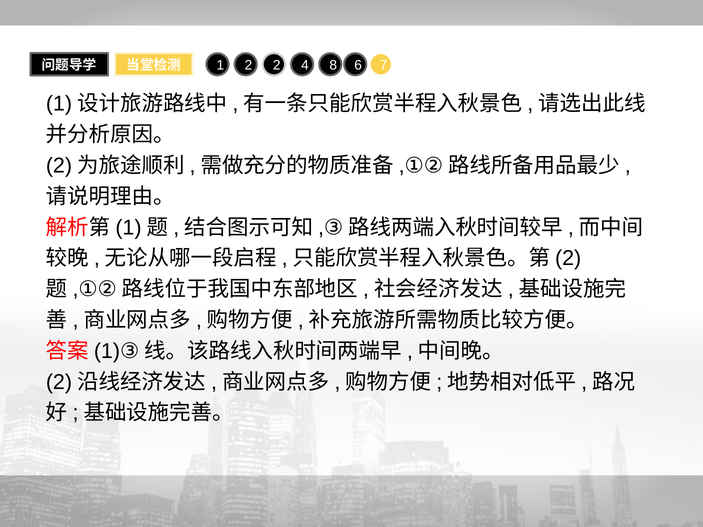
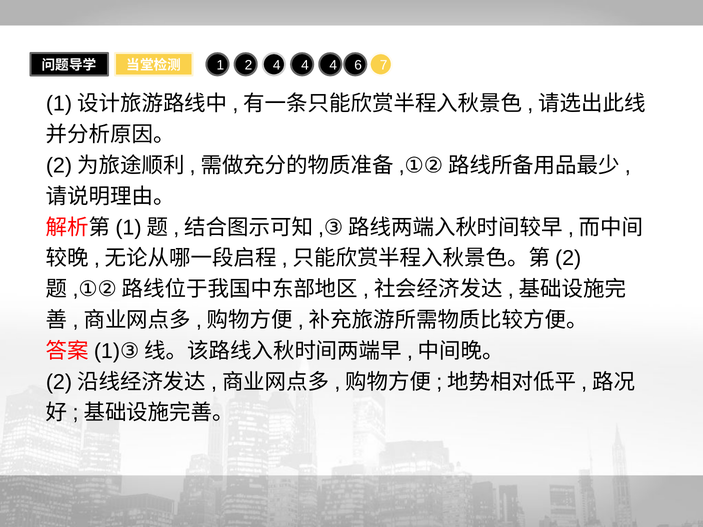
2 2: 2 -> 4 (277, 65)
8: 8 -> 4 (333, 65)
